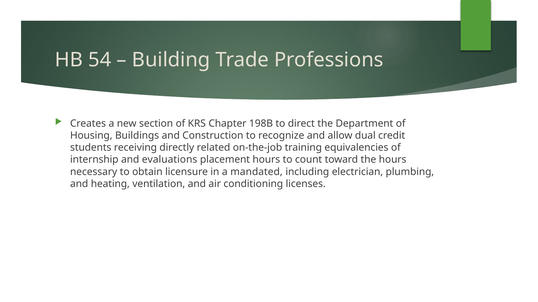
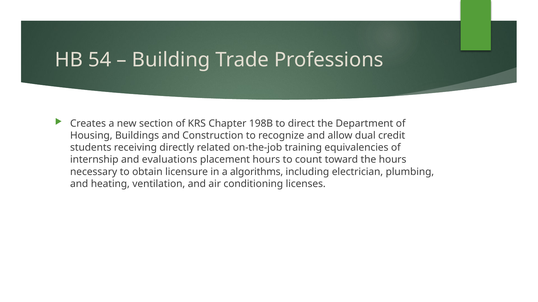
mandated: mandated -> algorithms (257, 172)
